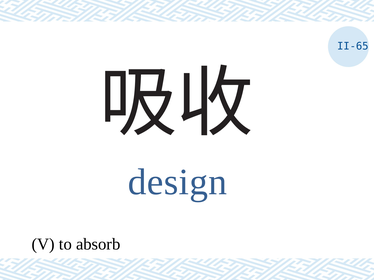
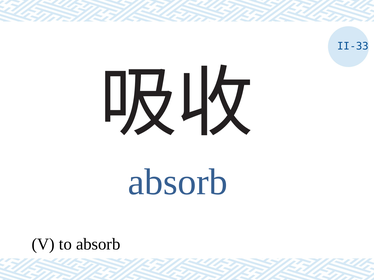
II-65: II-65 -> II-33 (353, 46)
design: design -> absorb (178, 182)
